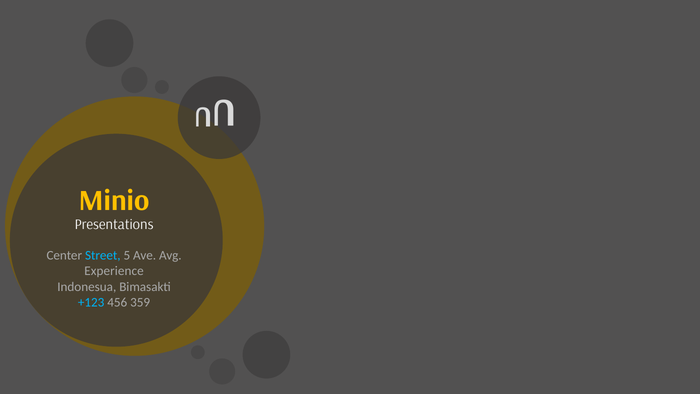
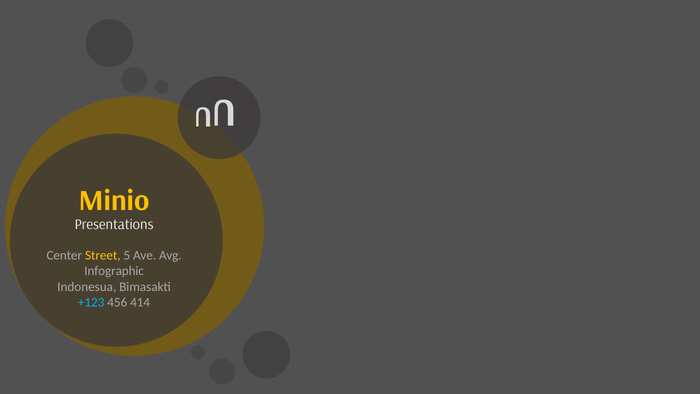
Street colour: light blue -> yellow (103, 255)
Experience: Experience -> Infographic (114, 271)
359: 359 -> 414 (140, 302)
